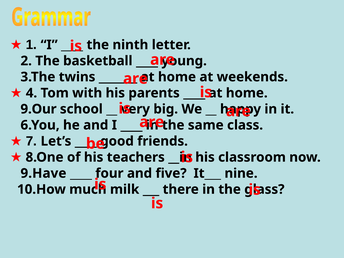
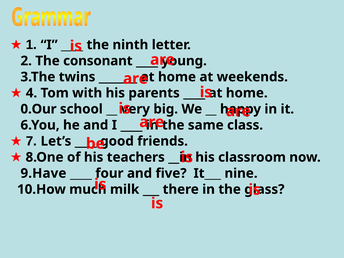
basketball: basketball -> consonant (98, 61)
9.Our: 9.Our -> 0.Our (39, 109)
